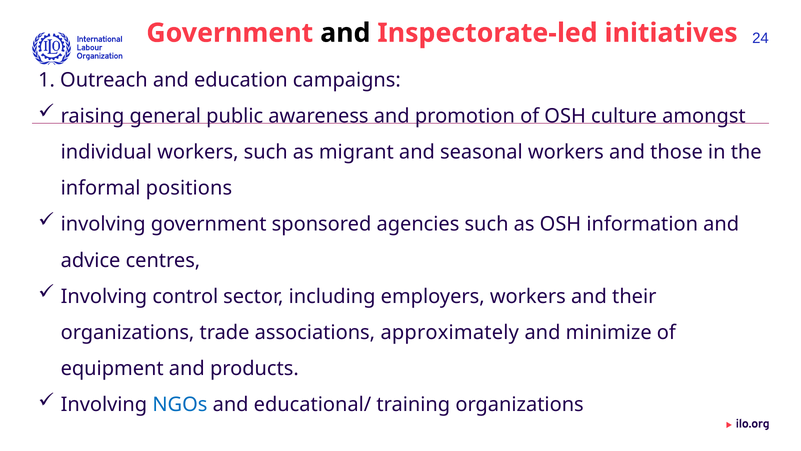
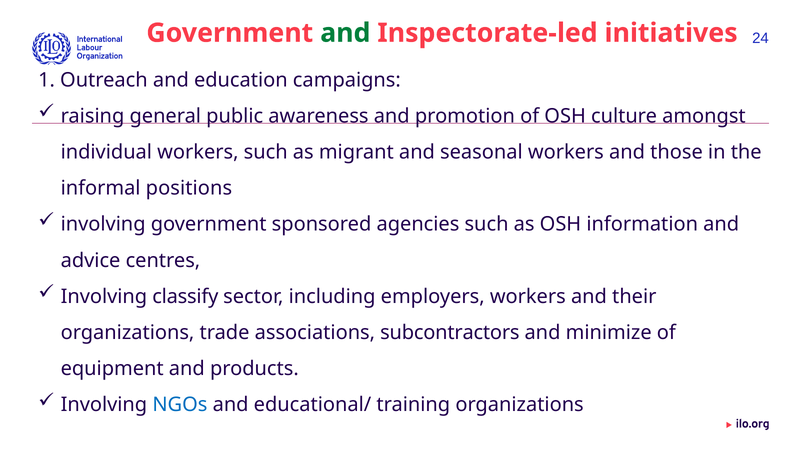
and colour: black -> green (345, 33)
control: control -> classify (185, 296)
approximately: approximately -> subcontractors (450, 332)
